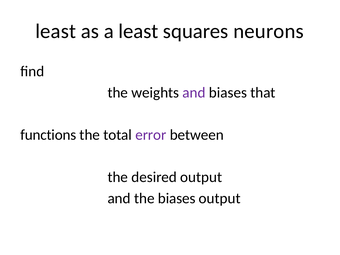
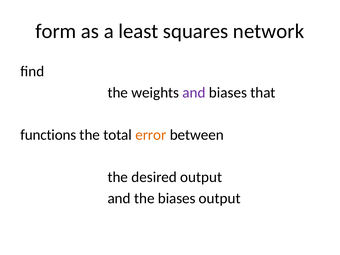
least: least -> form (56, 31)
neurons: neurons -> network (269, 31)
error colour: purple -> orange (151, 135)
